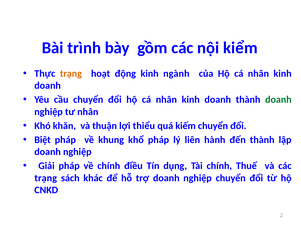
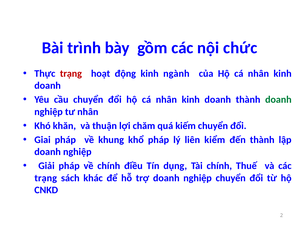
kiểm: kiểm -> chức (240, 48)
trạng colour: orange -> red (71, 73)
thiểu: thiểu -> chăm (144, 126)
Biệt: Biệt -> Giai (42, 140)
hành: hành -> kiểm (215, 140)
